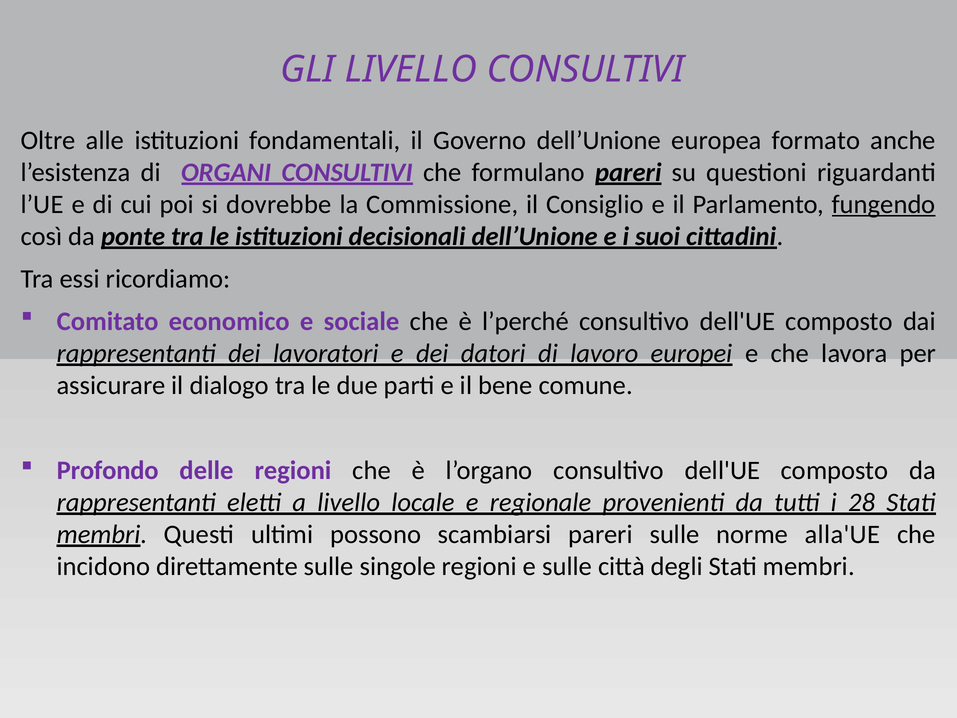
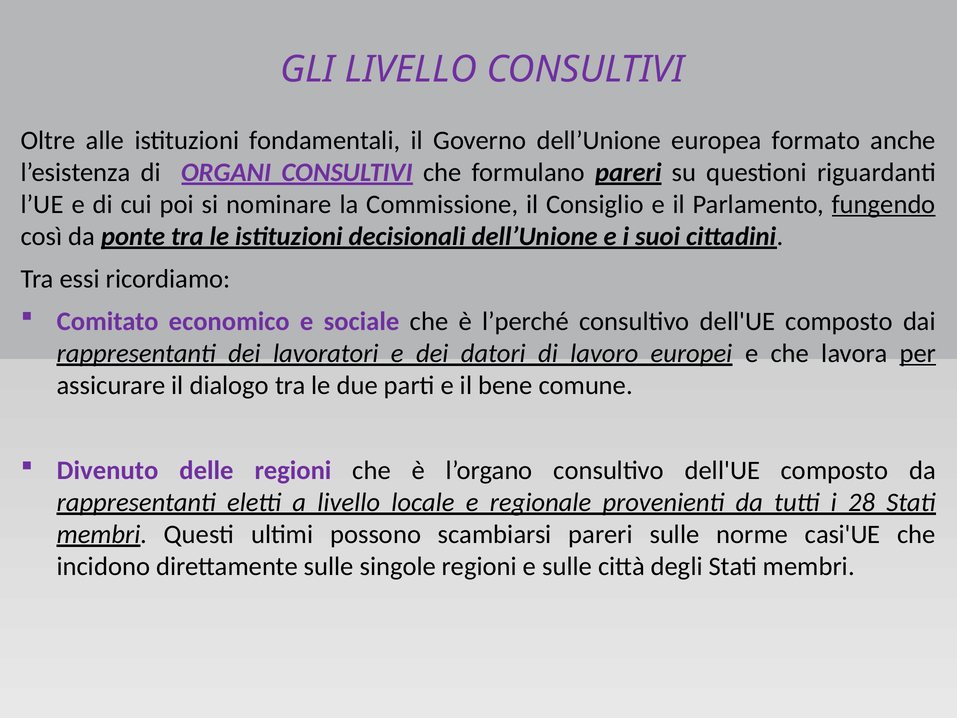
dovrebbe: dovrebbe -> nominare (279, 204)
per underline: none -> present (918, 353)
Profondo: Profondo -> Divenuto (108, 470)
alla'UE: alla'UE -> casi'UE (843, 534)
